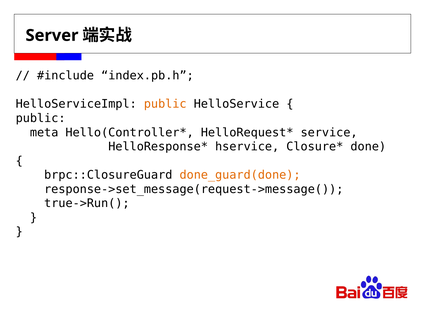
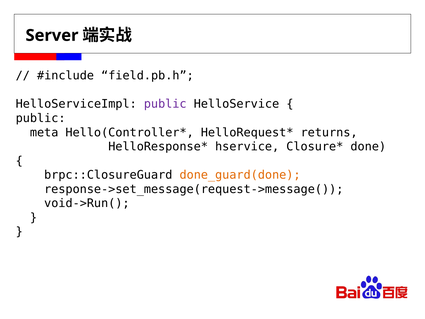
index.pb.h: index.pb.h -> field.pb.h (147, 76)
public colour: orange -> purple (165, 104)
service: service -> returns (329, 132)
true->Run(: true->Run( -> void->Run( (87, 203)
